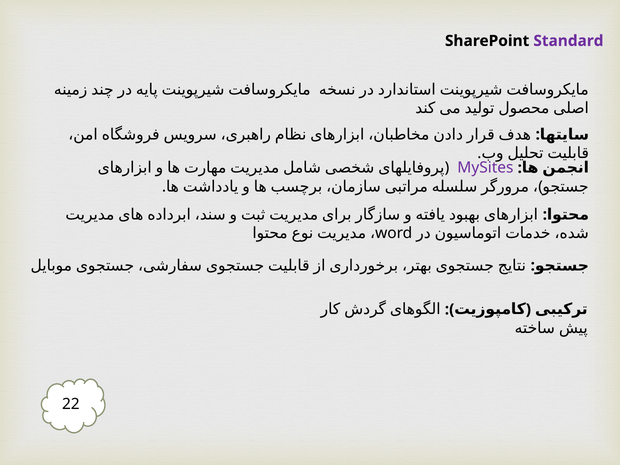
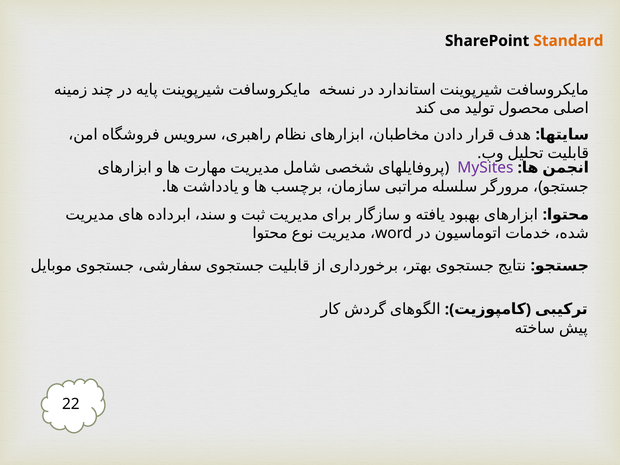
Standard colour: purple -> orange (568, 41)
